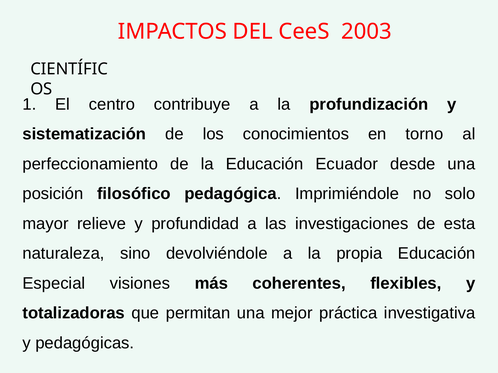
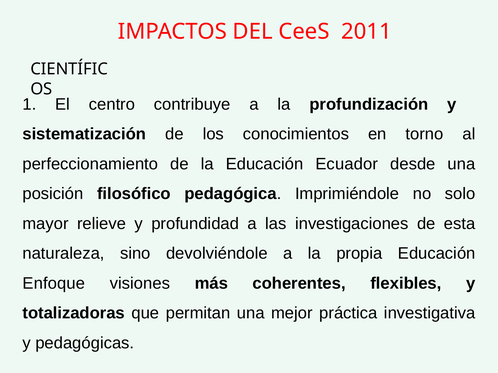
2003: 2003 -> 2011 (366, 31)
Especial: Especial -> Enfoque (54, 284)
